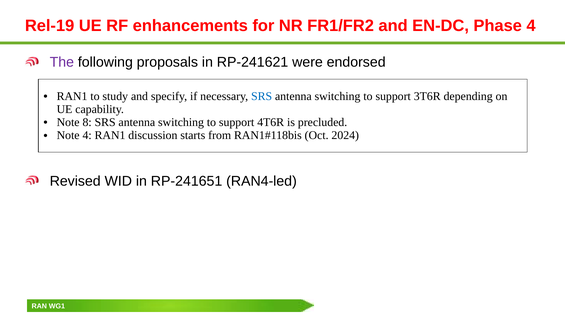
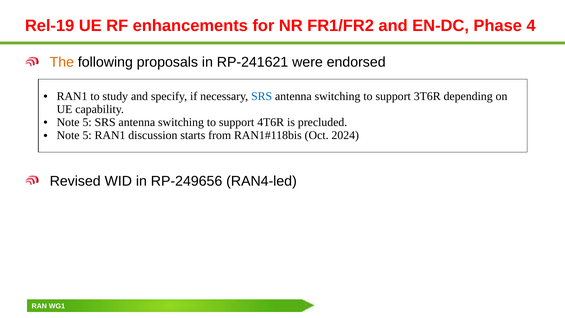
The colour: purple -> orange (62, 62)
8: 8 -> 5 (87, 122)
4: 4 -> 5 (87, 135)
RP-241651: RP-241651 -> RP-249656 (187, 181)
